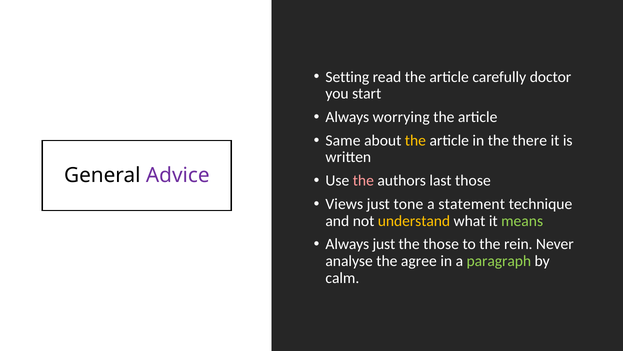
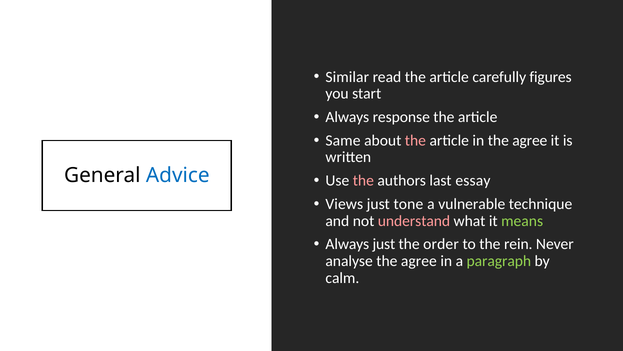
Setting: Setting -> Similar (347, 77)
doctor: doctor -> figures (551, 77)
worrying: worrying -> response (401, 117)
the colour: yellow -> pink (415, 140)
in the there: there -> agree (530, 140)
Advice colour: purple -> blue (178, 175)
last those: those -> essay (473, 180)
statement: statement -> vulnerable (472, 204)
understand colour: yellow -> pink (414, 221)
the those: those -> order (441, 244)
